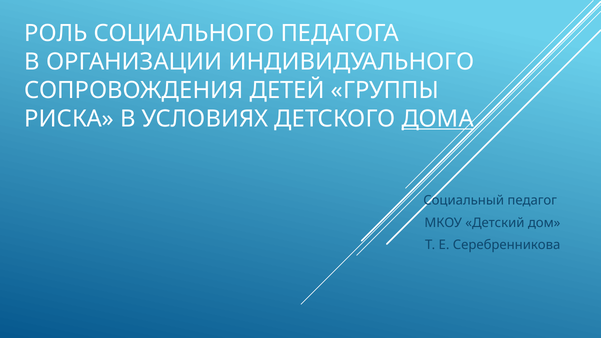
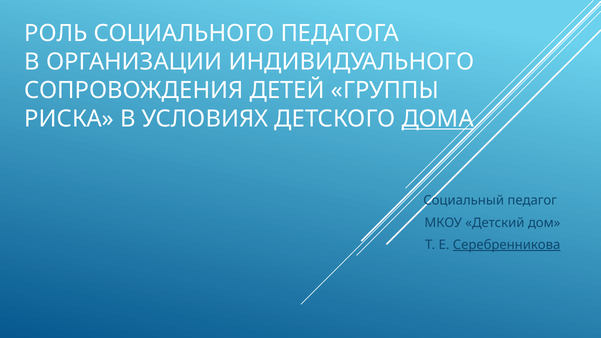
Серебренникова underline: none -> present (507, 245)
